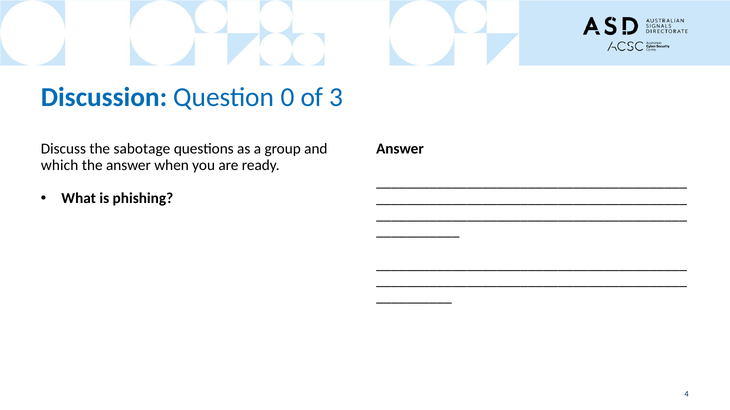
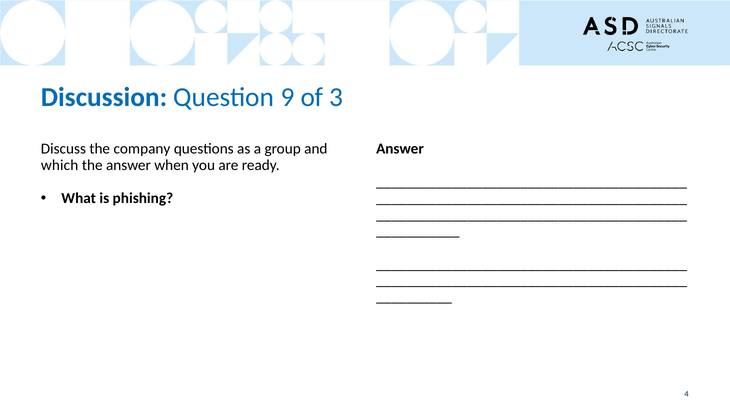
0: 0 -> 9 (287, 97)
sabotage: sabotage -> company (142, 149)
